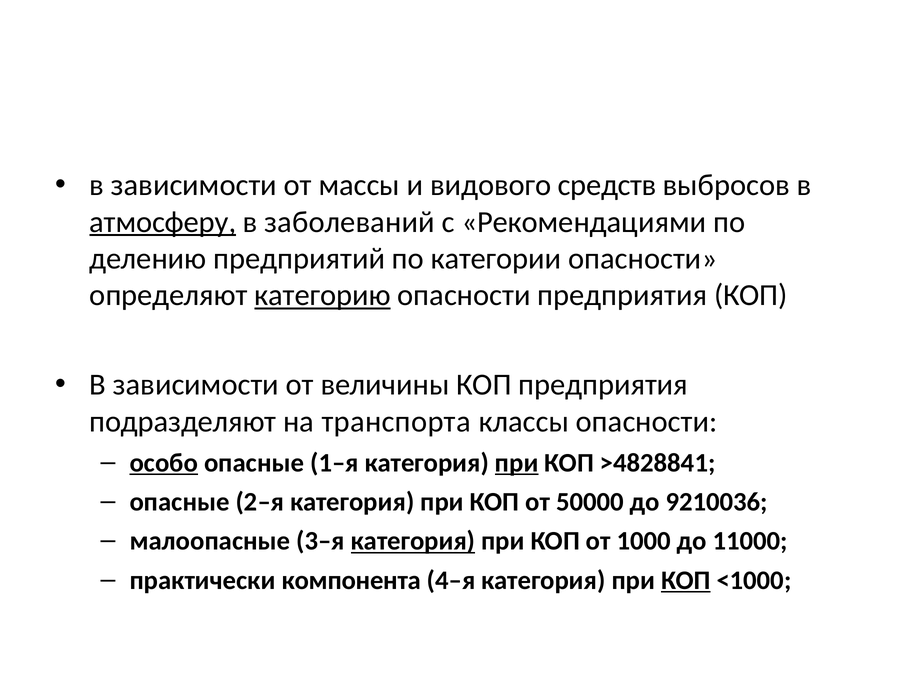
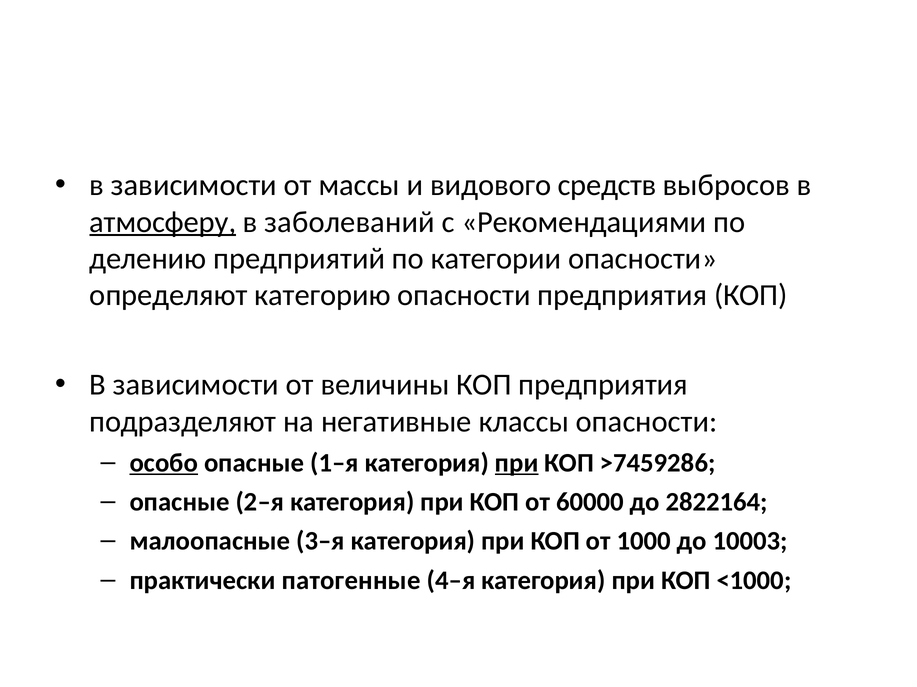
категорию underline: present -> none (322, 296)
транспорта: транспорта -> негативные (396, 422)
>4828841: >4828841 -> >7459286 (658, 463)
50000: 50000 -> 60000 (590, 502)
9210036: 9210036 -> 2822164 (717, 502)
категория underline: present -> none (413, 542)
11000: 11000 -> 10003 (750, 542)
компонента: компонента -> патогенные (351, 581)
КОП underline: present -> none (686, 581)
